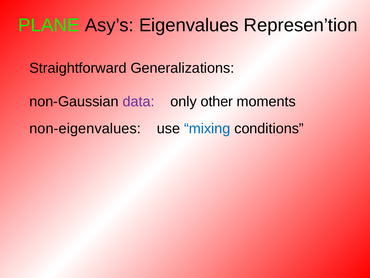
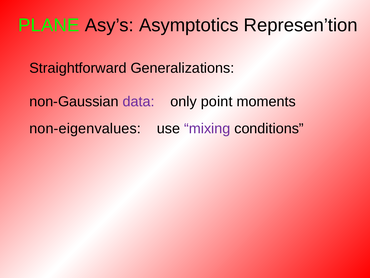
Eigenvalues: Eigenvalues -> Asymptotics (189, 25)
other: other -> point (217, 101)
mixing colour: blue -> purple (207, 128)
